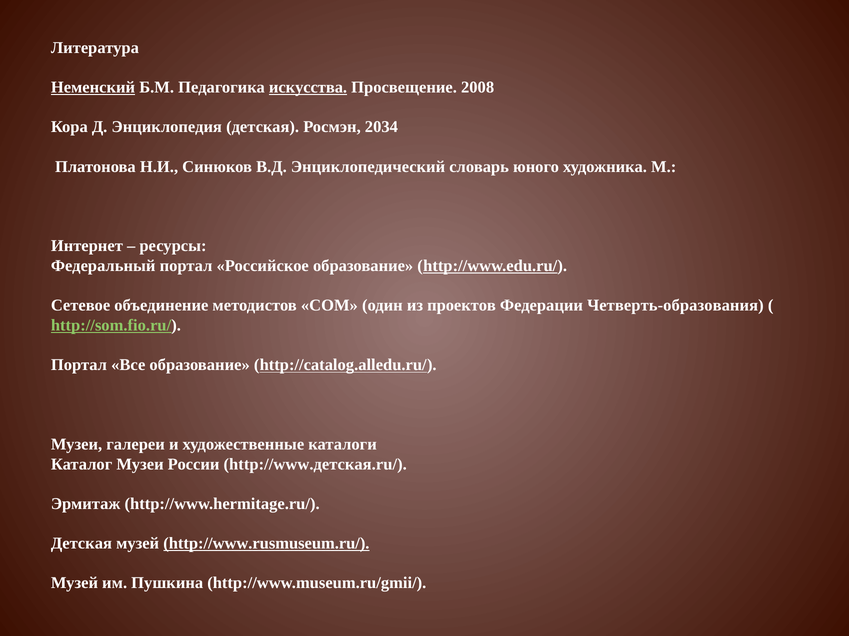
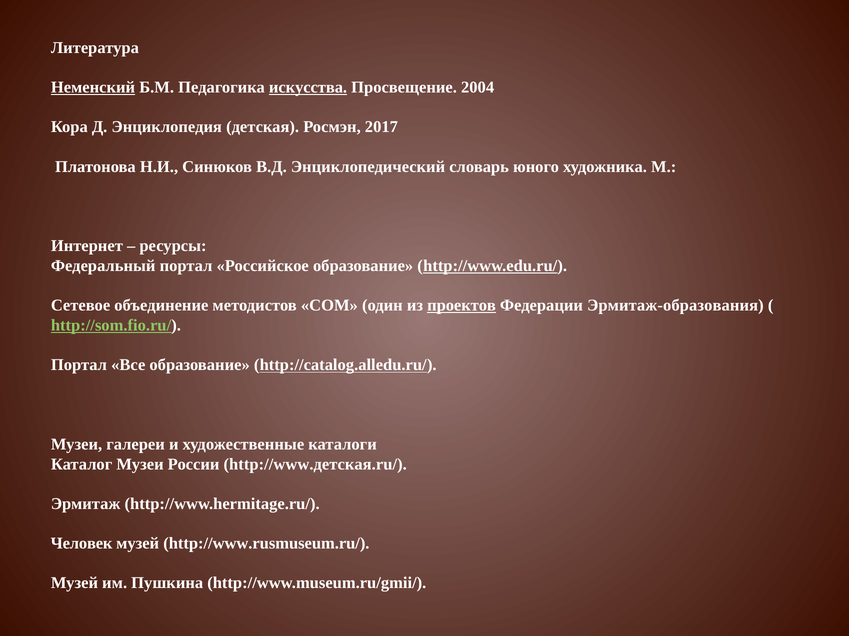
2008: 2008 -> 2004 (478, 87)
2034: 2034 -> 2017 (381, 127)
проектов underline: none -> present (462, 306)
Четверть-образования: Четверть-образования -> Эрмитаж-образования (675, 306)
Детская: Детская -> Человек (82, 544)
http://www.rusmuseum.ru/ underline: present -> none (266, 544)
